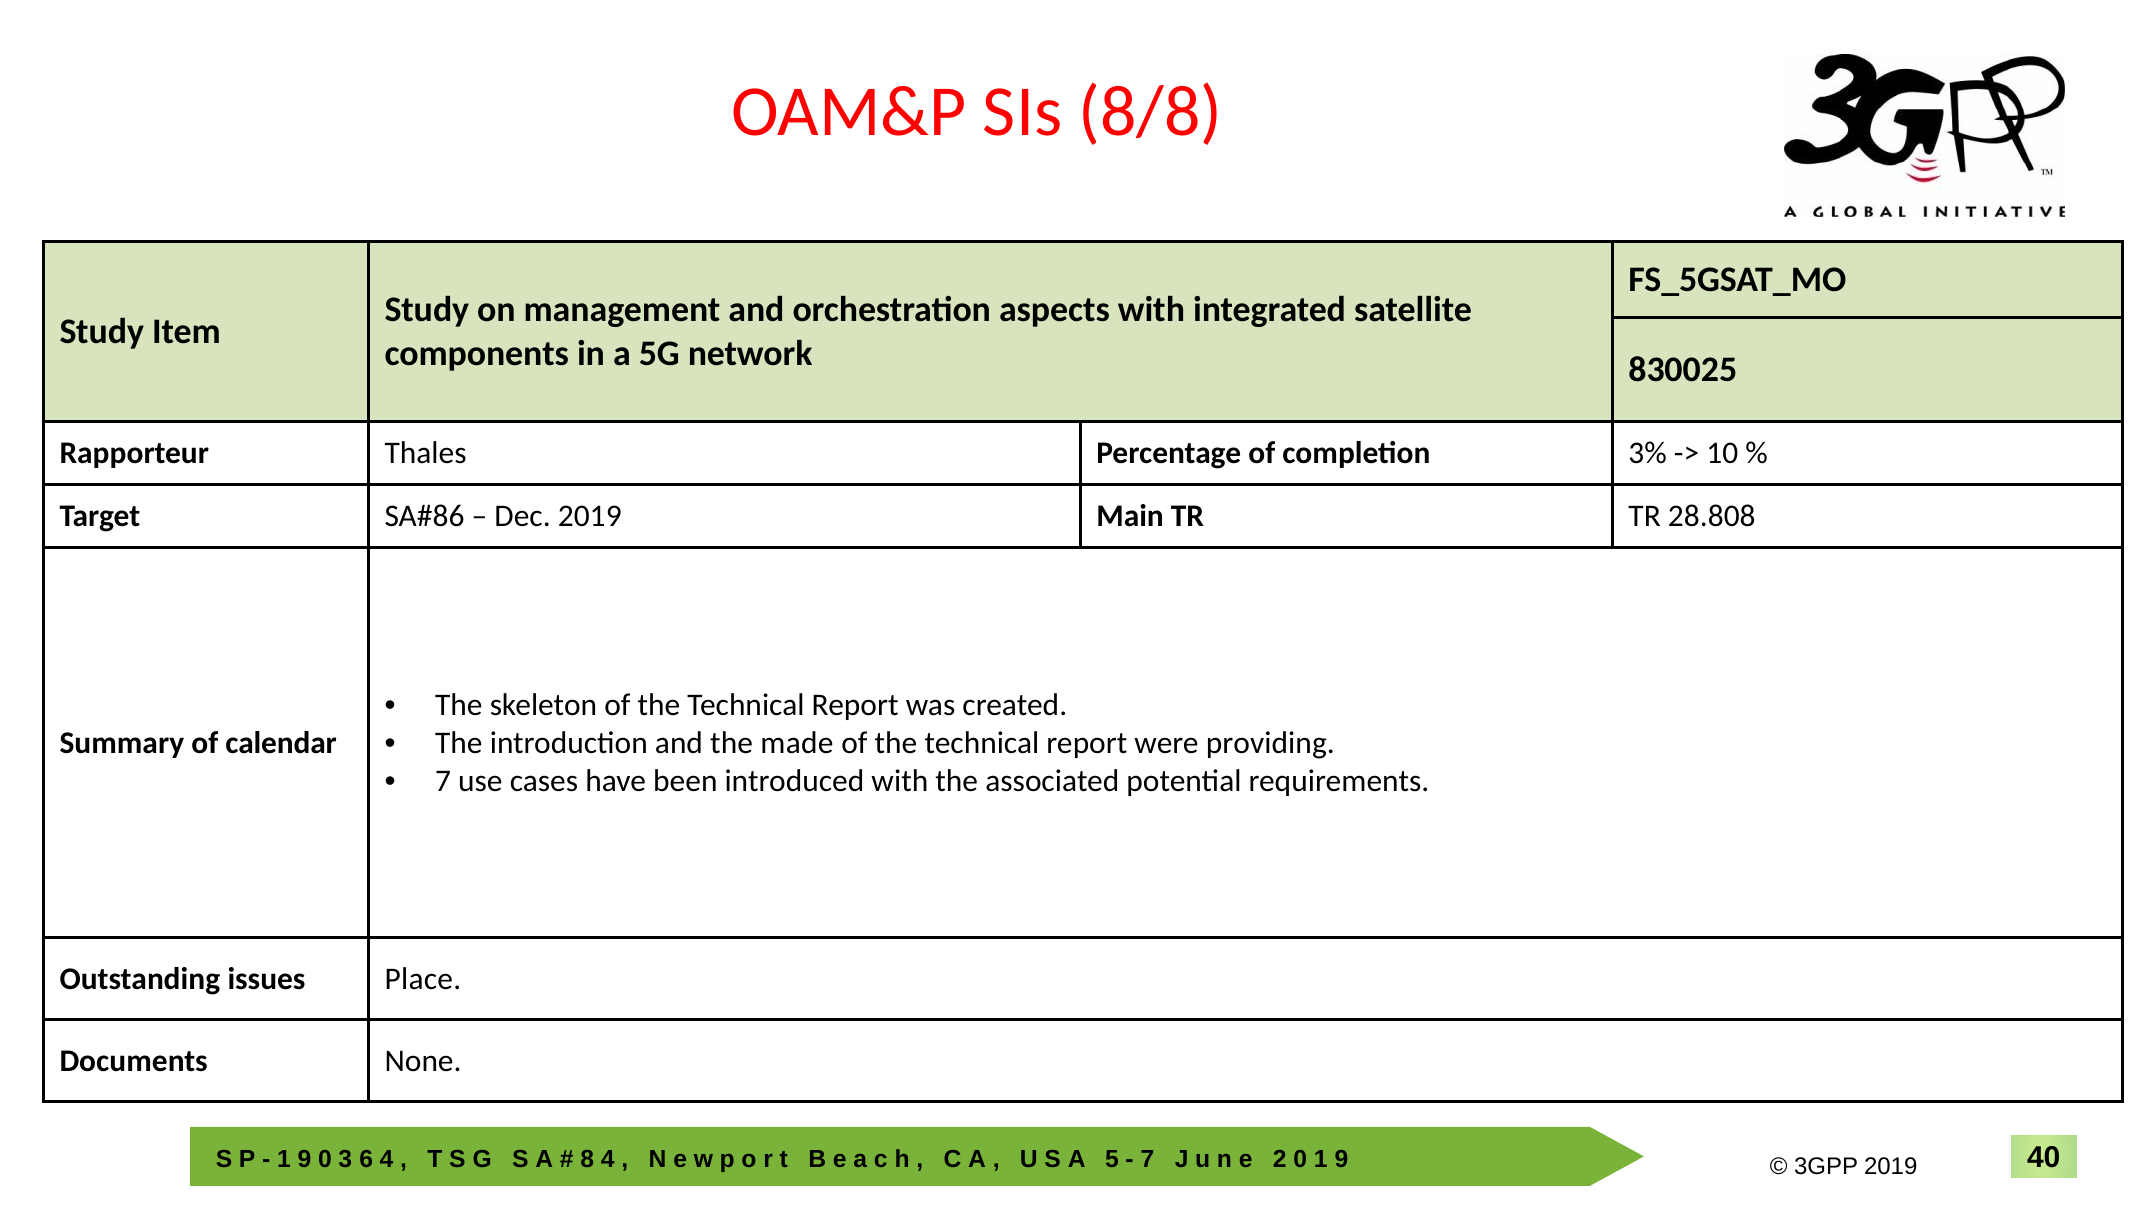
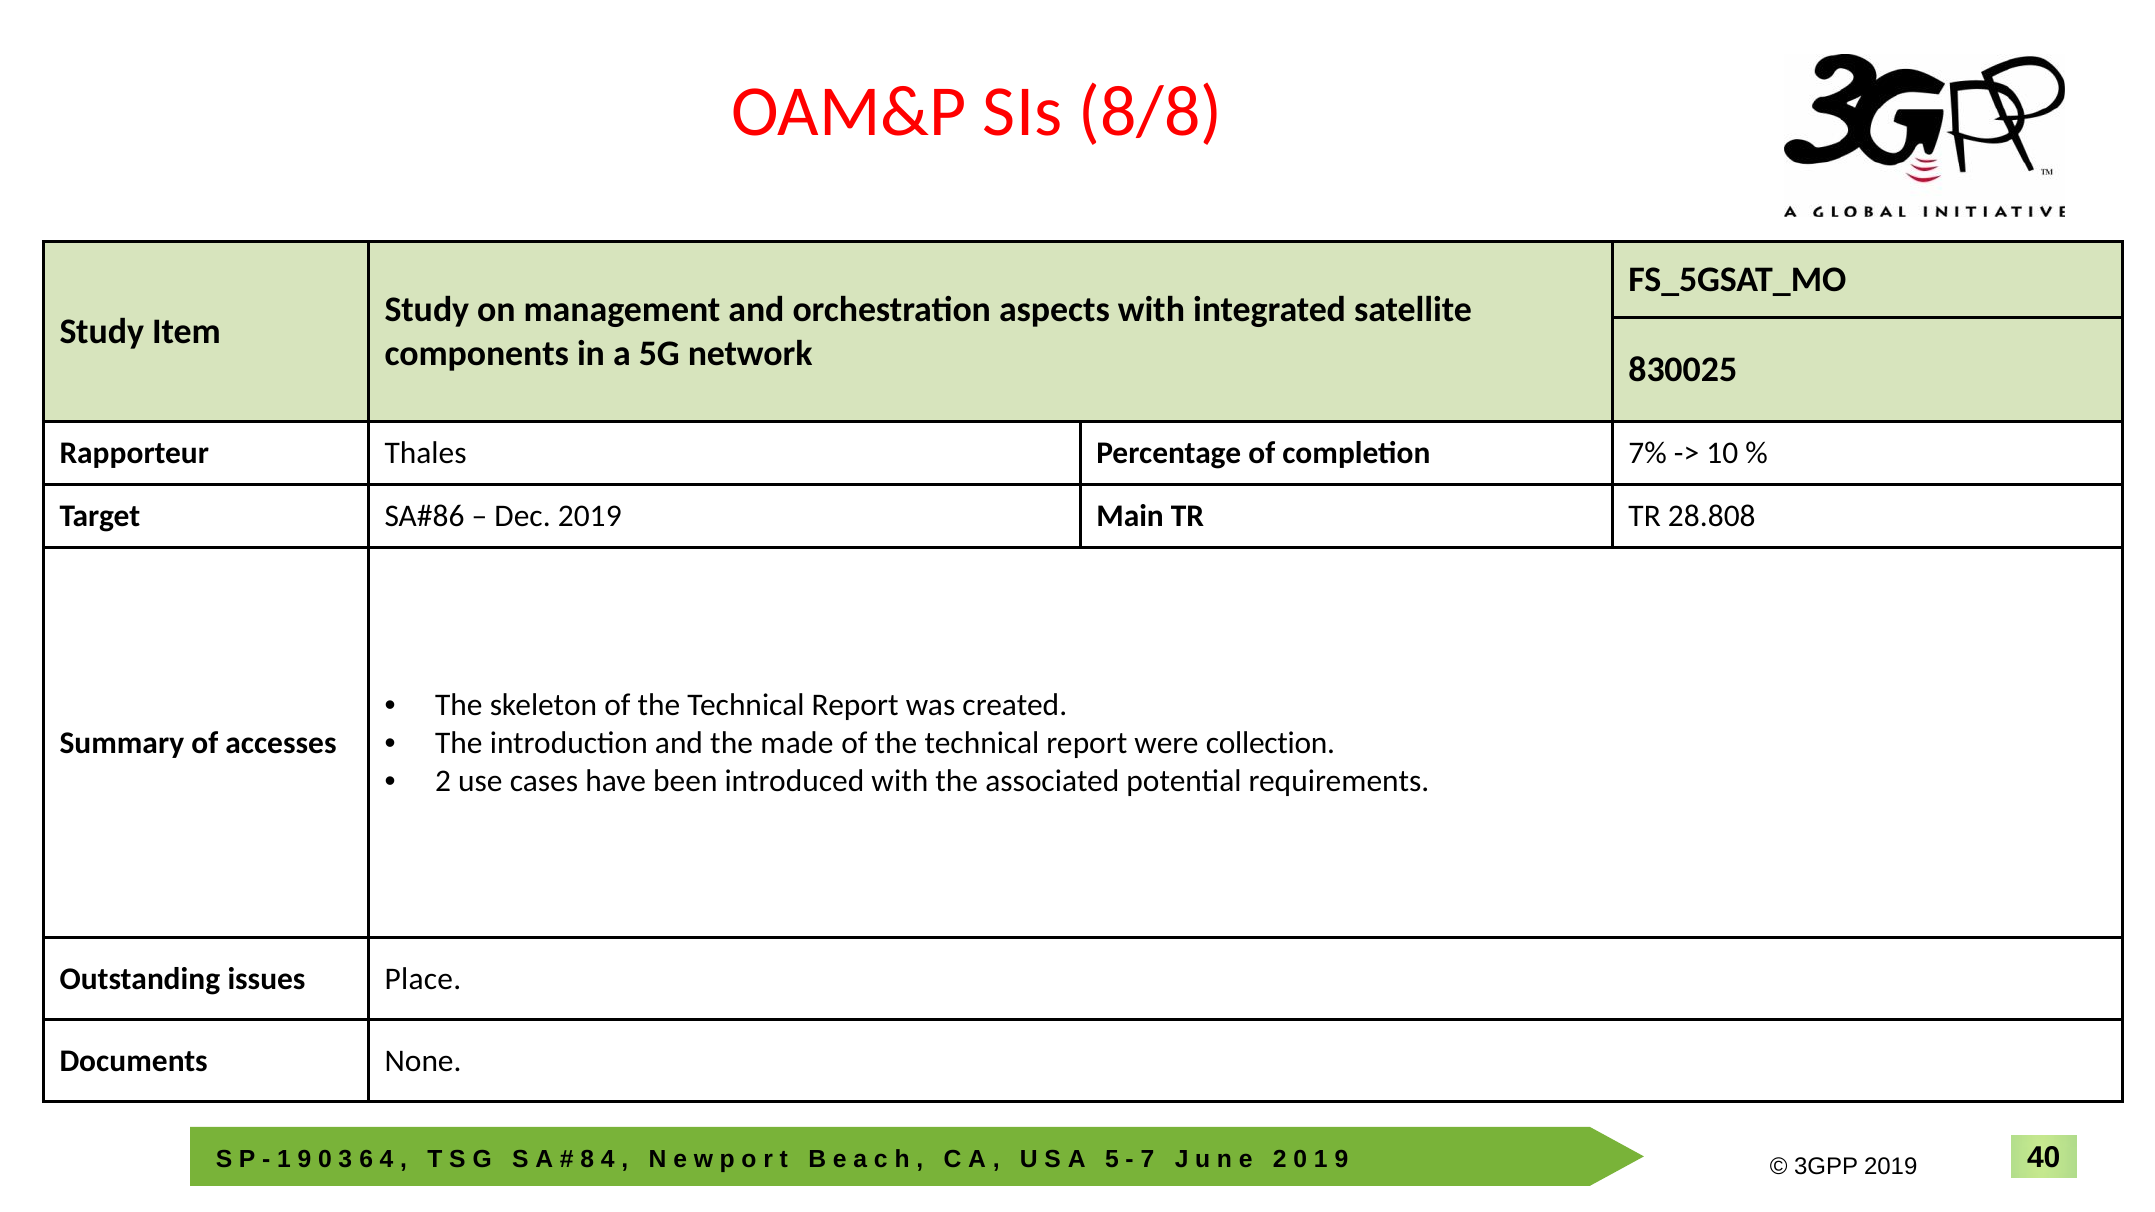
3%: 3% -> 7% (1648, 454)
providing: providing -> collection (1270, 743)
calendar: calendar -> accesses (281, 743)
7: 7 -> 2 (443, 781)
